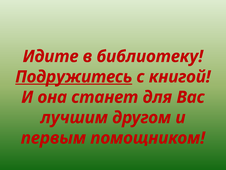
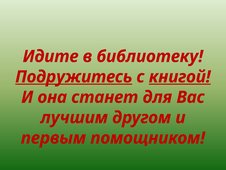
книгой underline: none -> present (180, 77)
